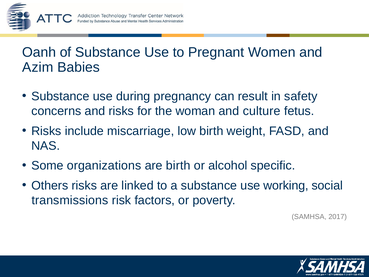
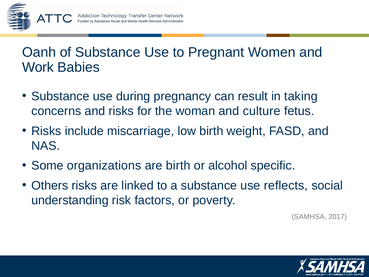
Azim: Azim -> Work (38, 67)
safety: safety -> taking (301, 96)
working: working -> reflects (286, 185)
transmissions: transmissions -> understanding (70, 200)
